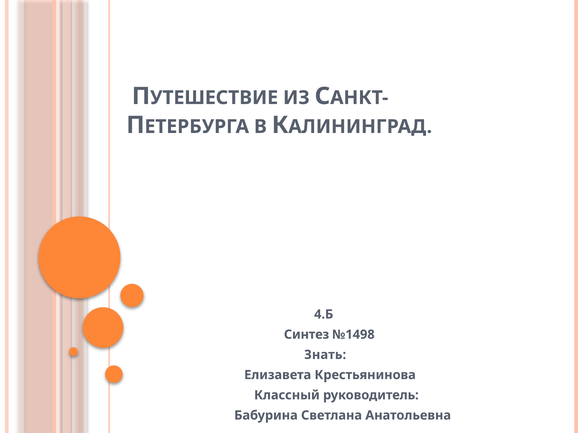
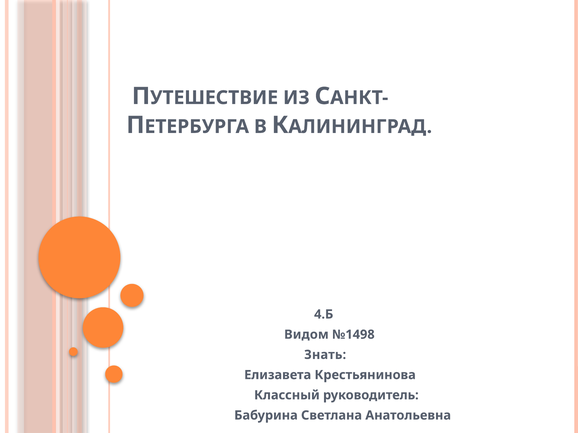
Синтез: Синтез -> Видом (306, 335)
